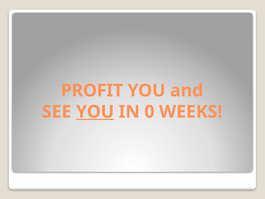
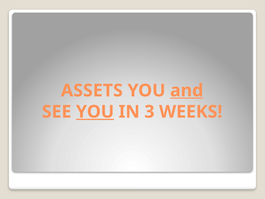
PROFIT: PROFIT -> ASSETS (92, 90)
and underline: none -> present (187, 90)
0: 0 -> 3 (149, 112)
